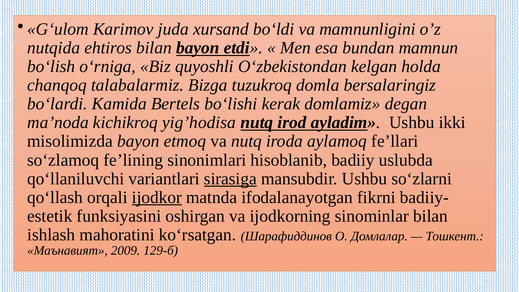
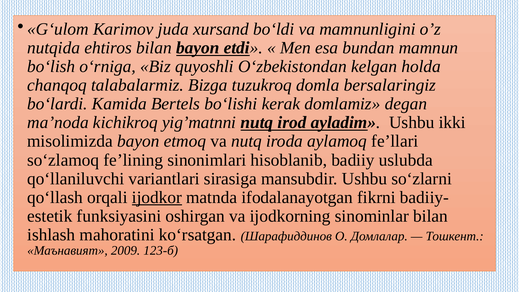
yig’hodisa: yig’hodisa -> yig’matnni (199, 123)
sirasiga underline: present -> none (230, 179)
129-б: 129-б -> 123-б (161, 251)
